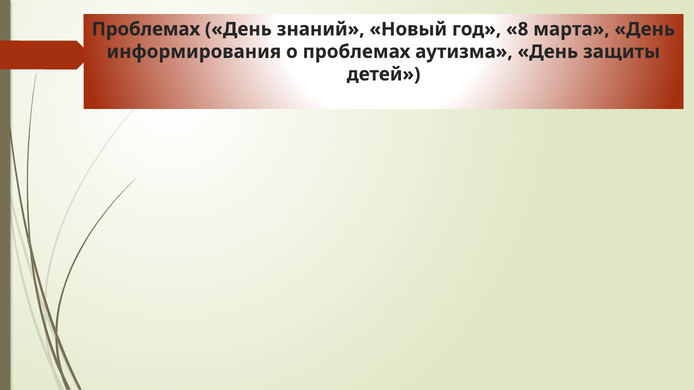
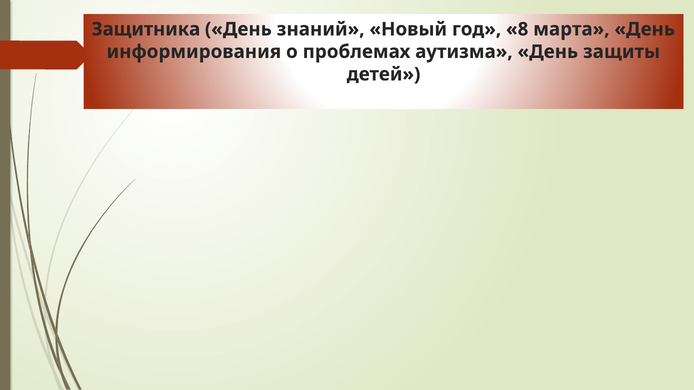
Проблемах: Проблемах -> Защитника (146, 29)
